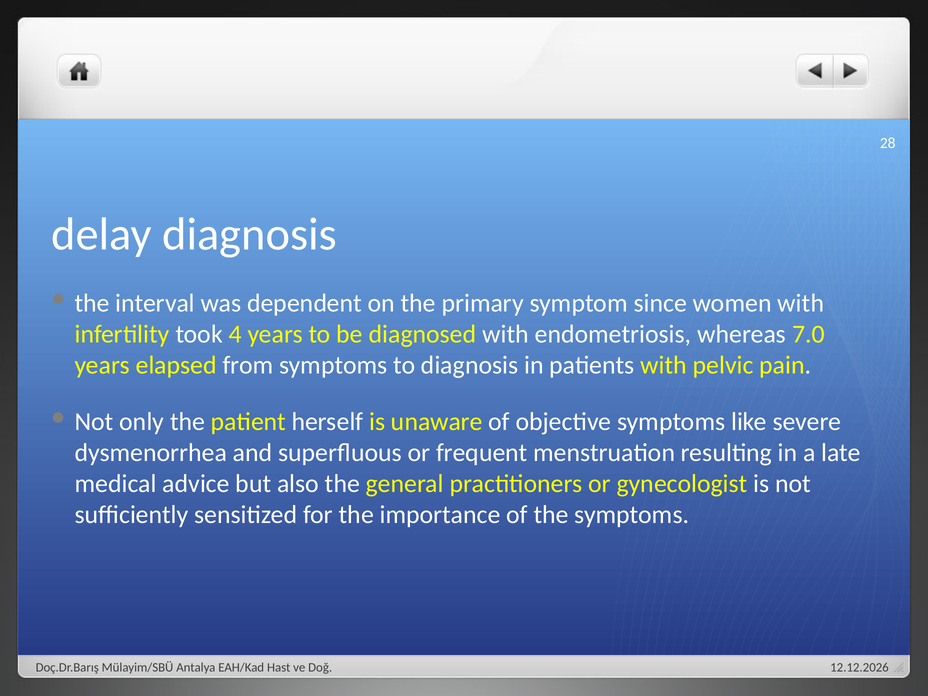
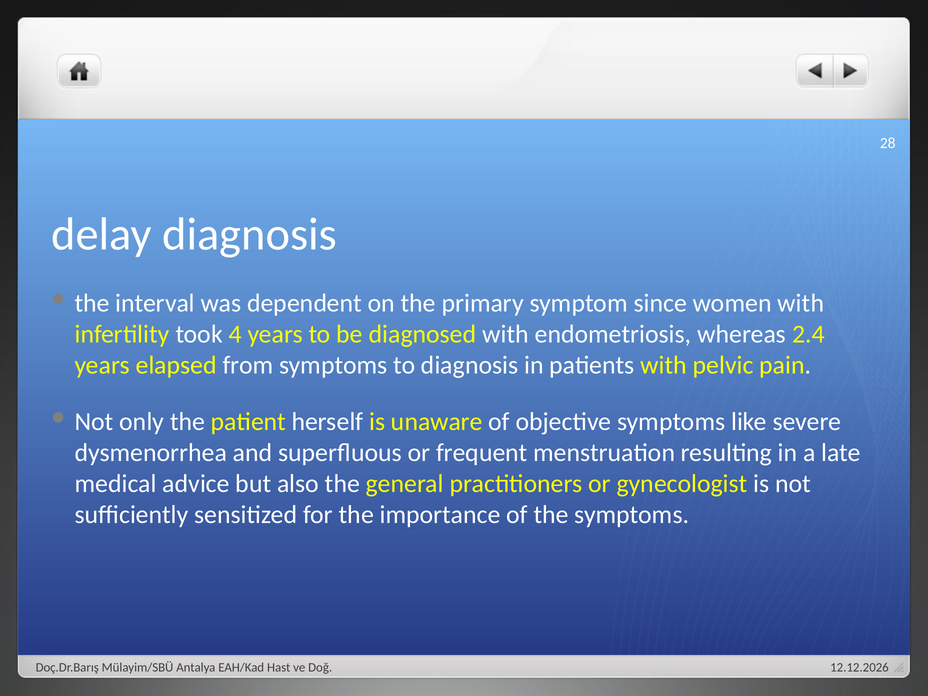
7.0: 7.0 -> 2.4 (808, 334)
